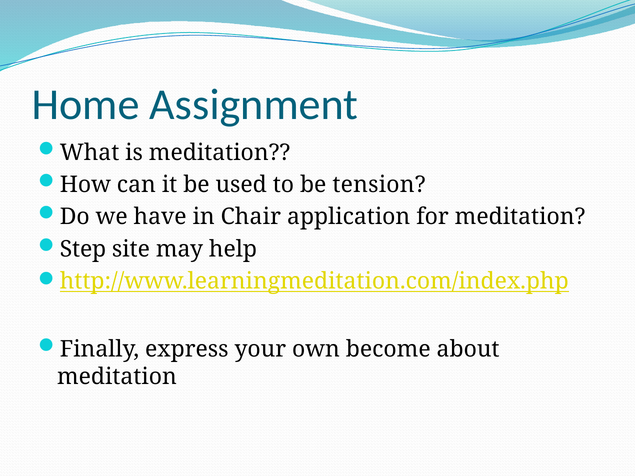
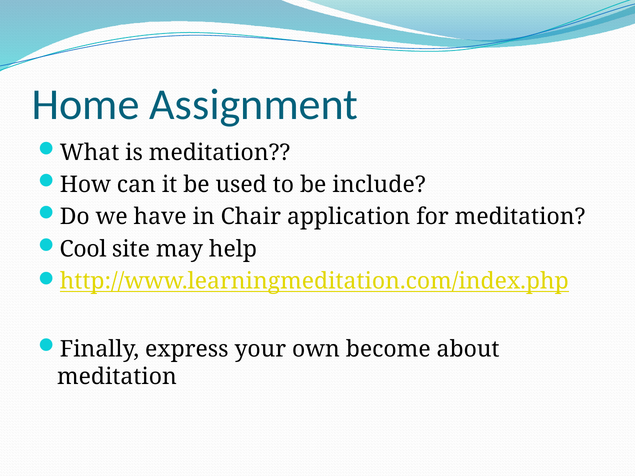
tension: tension -> include (379, 185)
Step: Step -> Cool (83, 249)
